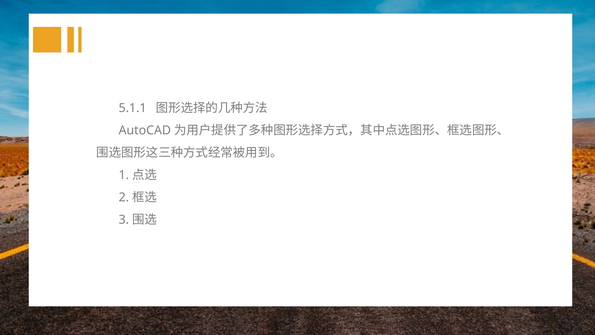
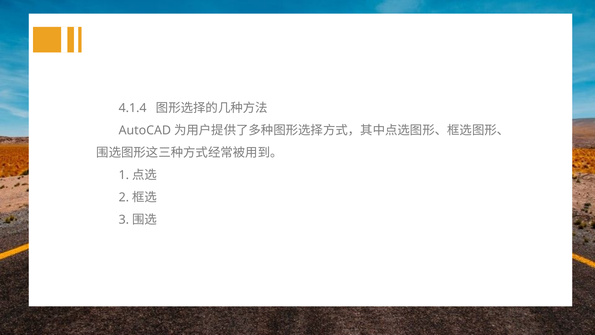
5.1.1: 5.1.1 -> 4.1.4 (133, 108)
